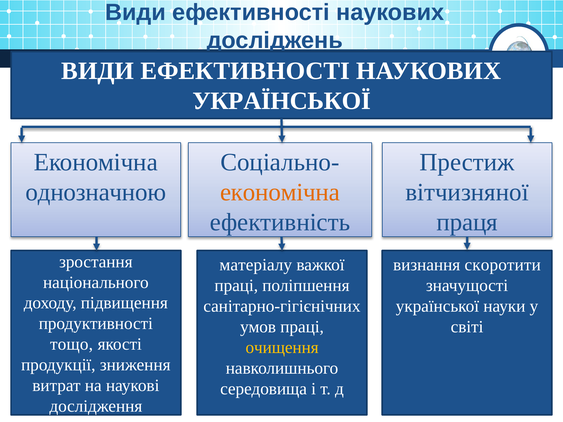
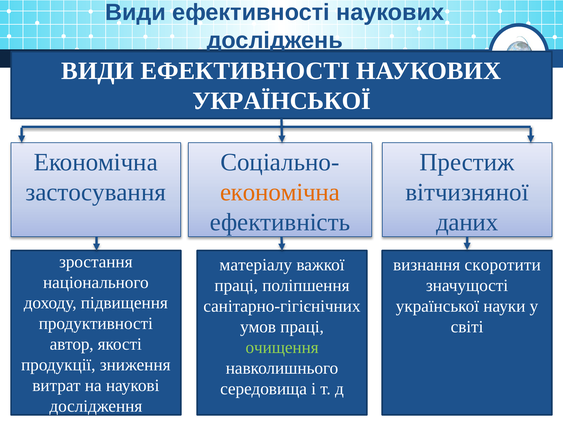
однозначною: однозначною -> застосування (96, 192)
праця: праця -> даних (467, 222)
тощо: тощо -> автор (72, 344)
очищення colour: yellow -> light green (282, 348)
